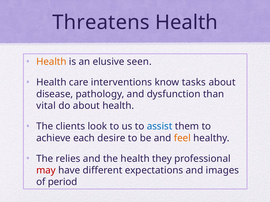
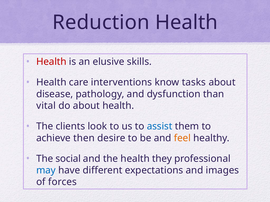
Threatens: Threatens -> Reduction (101, 23)
Health colour: orange -> red (51, 62)
seen: seen -> skills (139, 62)
each: each -> then (84, 138)
relies: relies -> social (68, 159)
may colour: red -> blue (46, 171)
period: period -> forces (62, 182)
